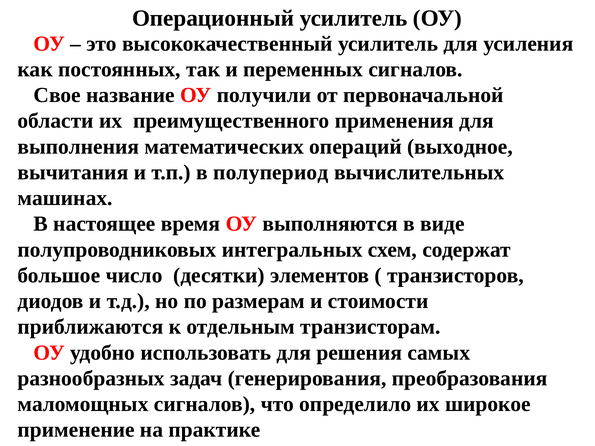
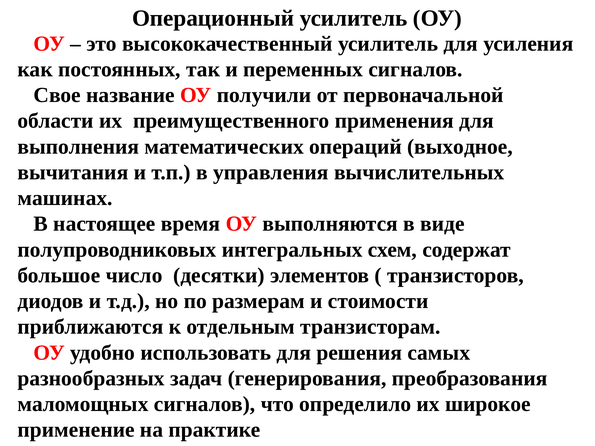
полупериод: полупериод -> управления (271, 172)
